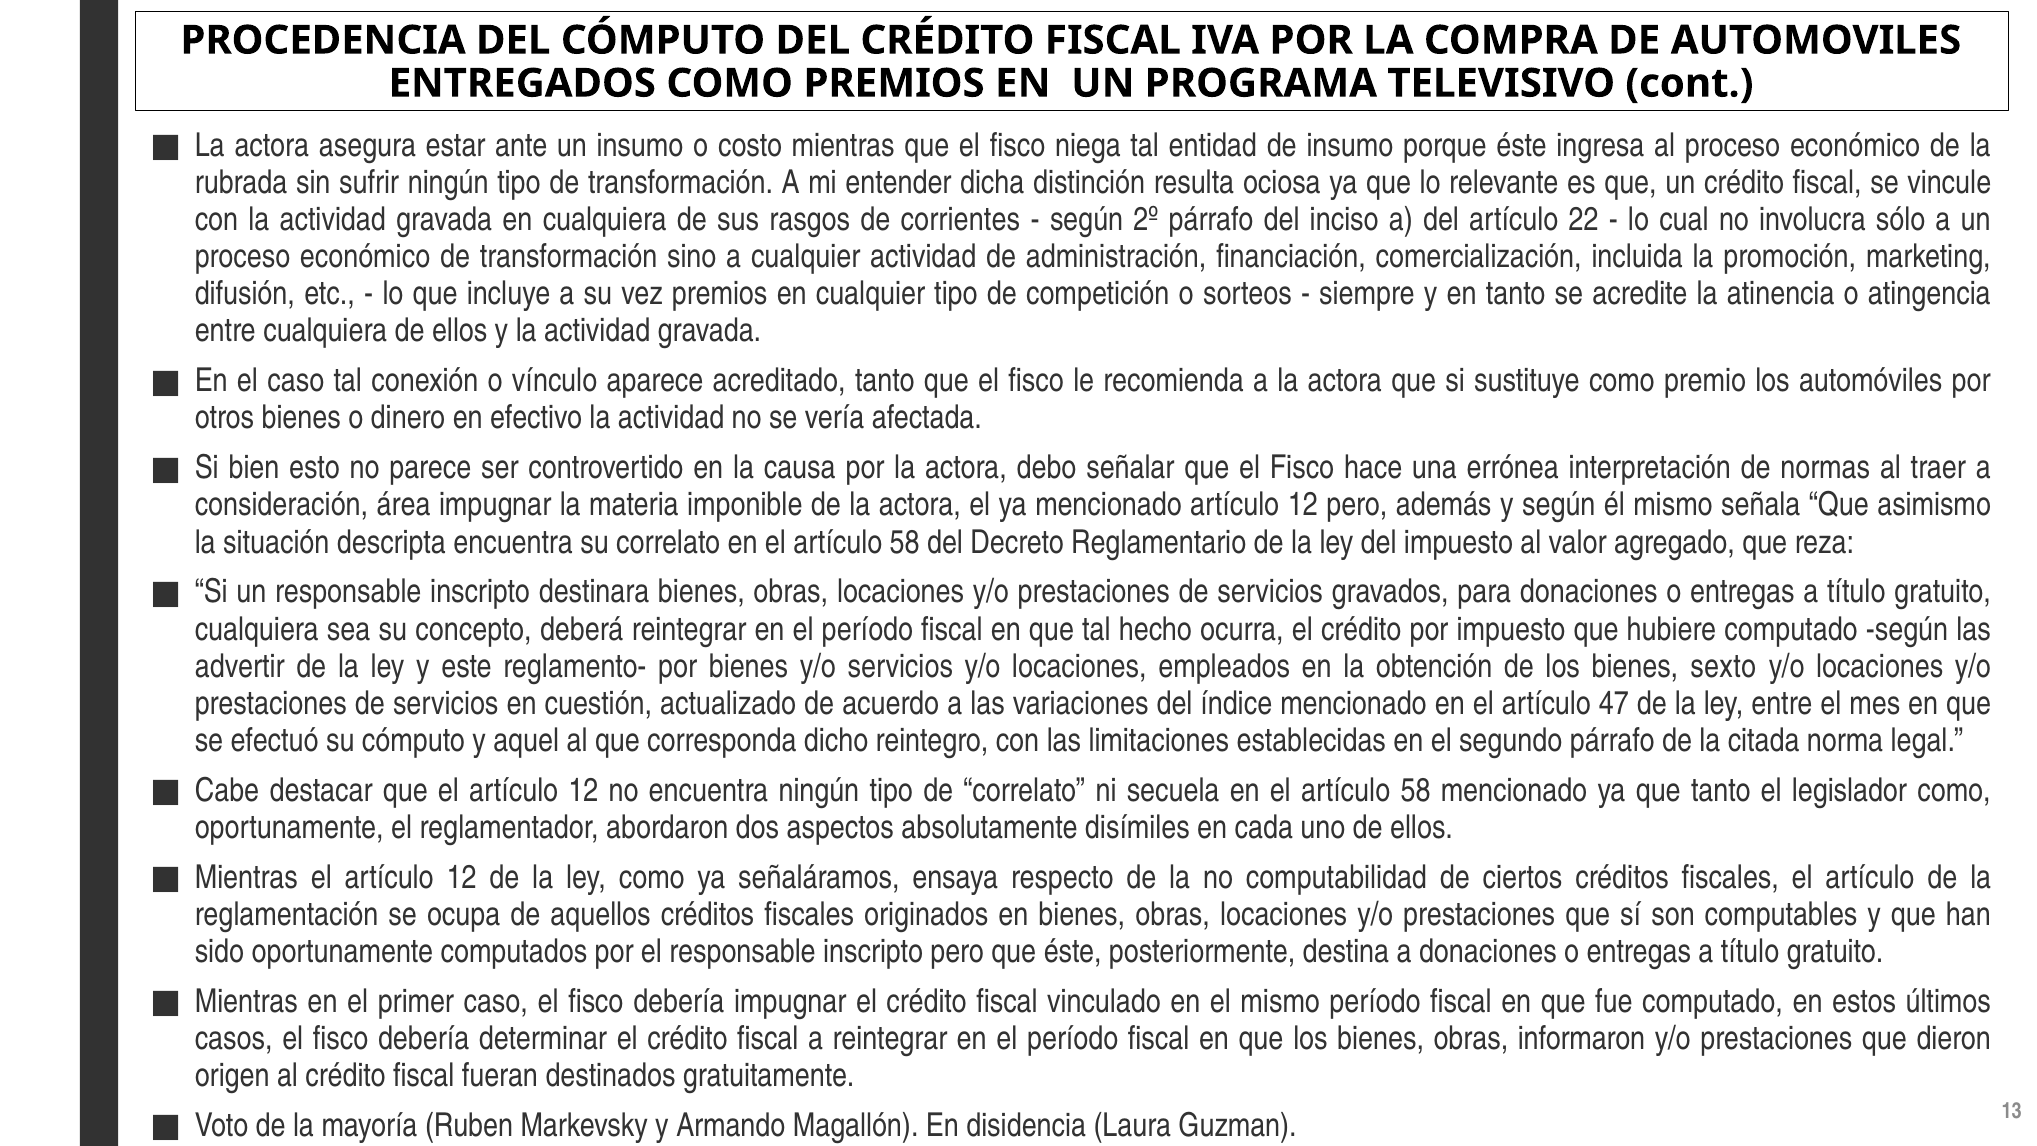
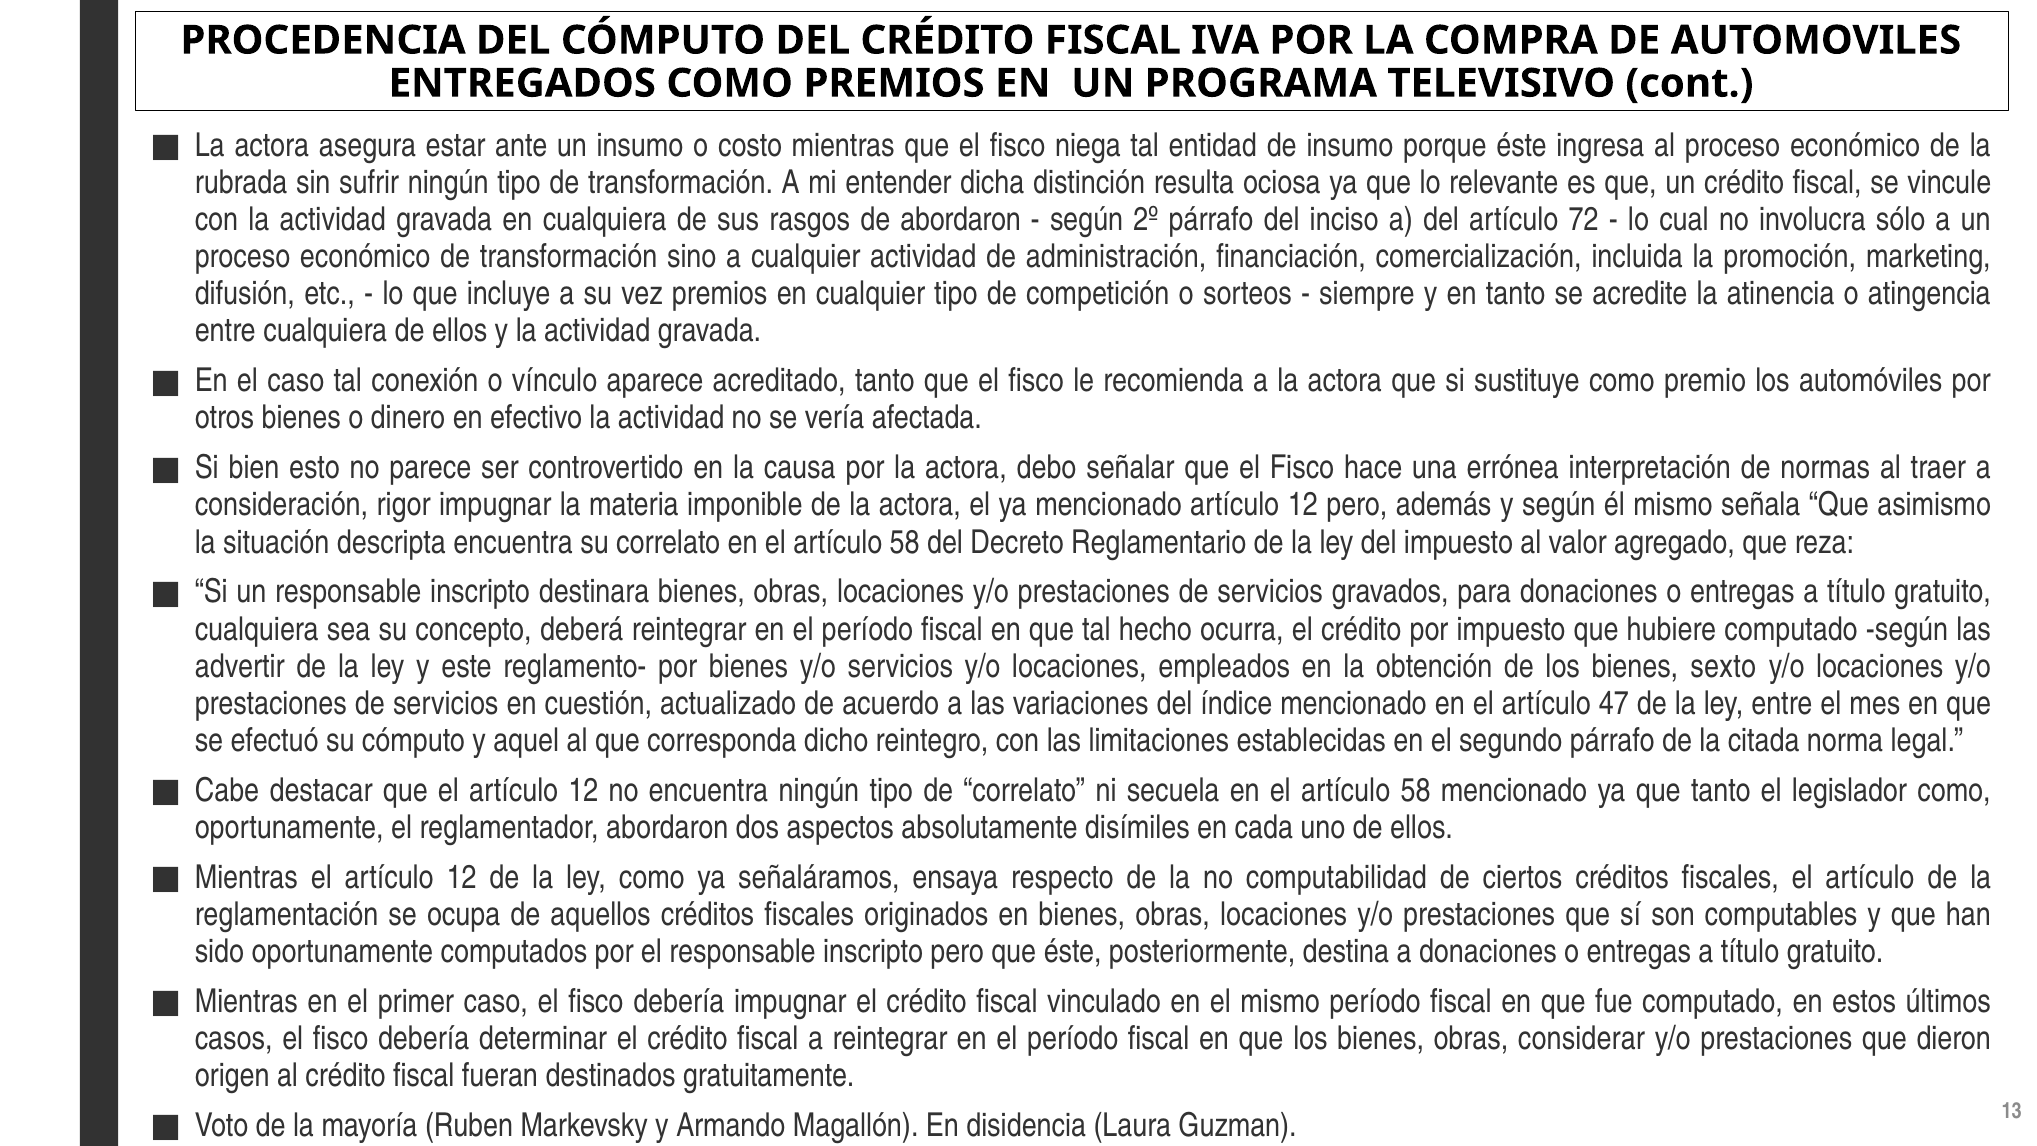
de corrientes: corrientes -> abordaron (961, 220)
22: 22 -> 72 (1584, 220)
área: área -> rigor (404, 505)
informaron: informaron -> considerar (1581, 1038)
